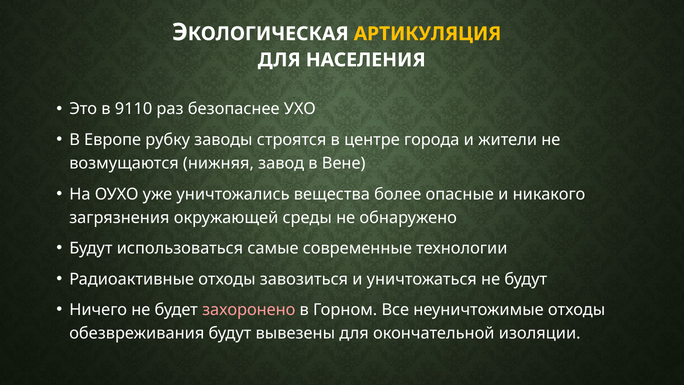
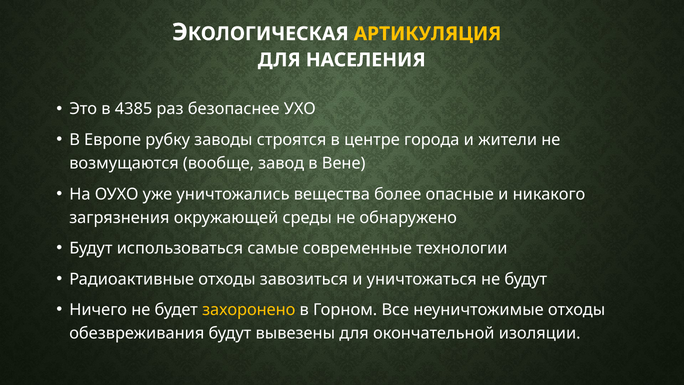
9110: 9110 -> 4385 (134, 109)
нижняя: нижняя -> вообще (218, 163)
захоронено colour: pink -> yellow (249, 310)
